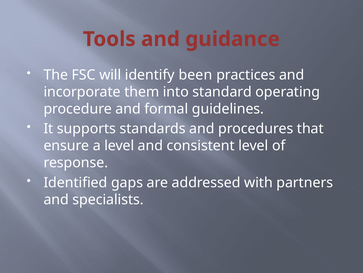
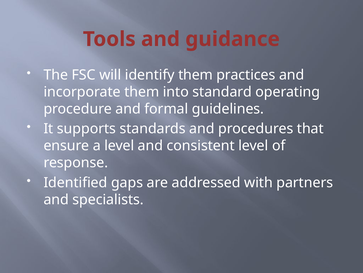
identify been: been -> them (196, 75)
